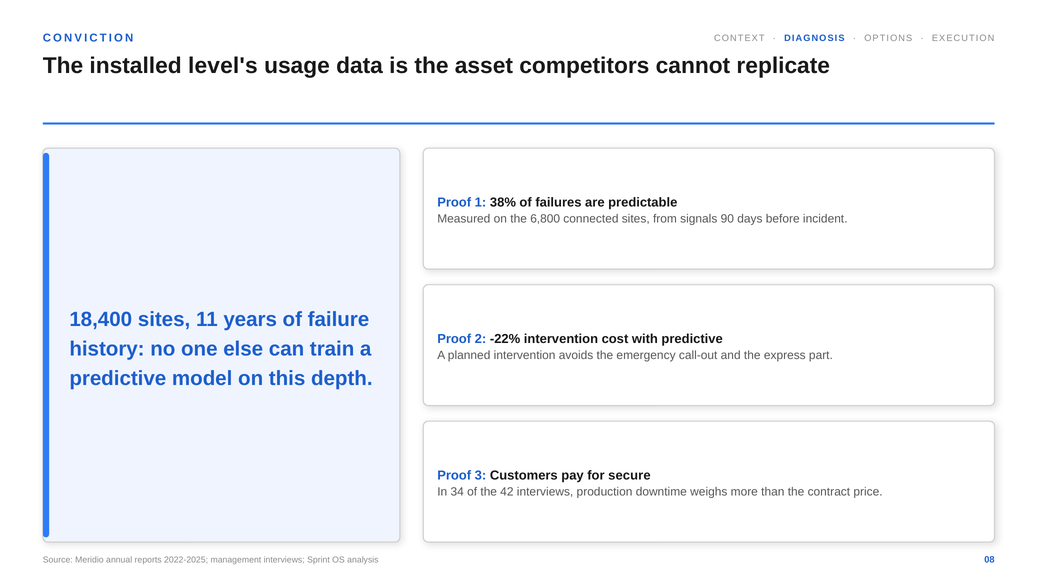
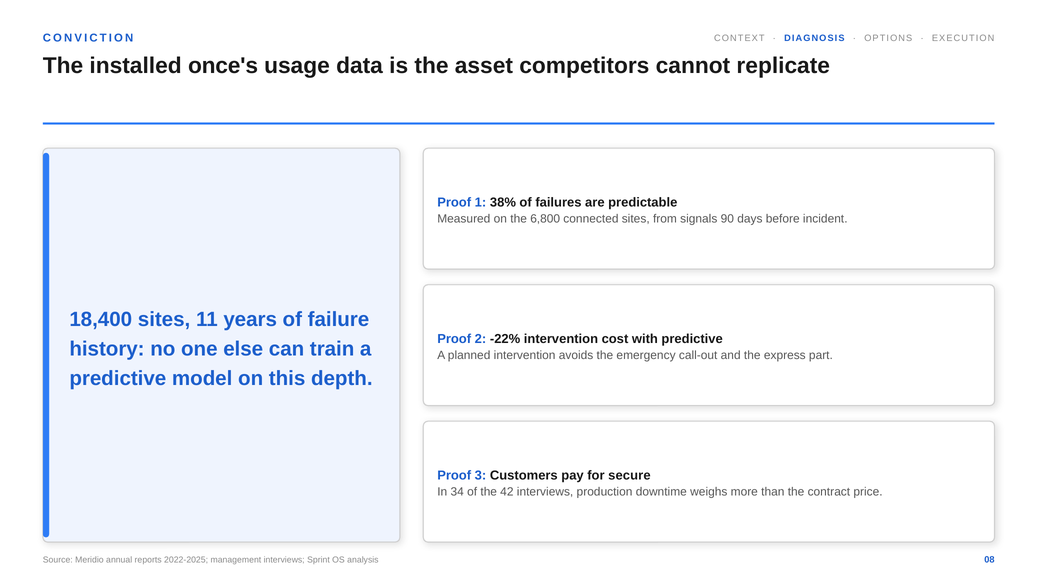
level's: level's -> once's (223, 66)
